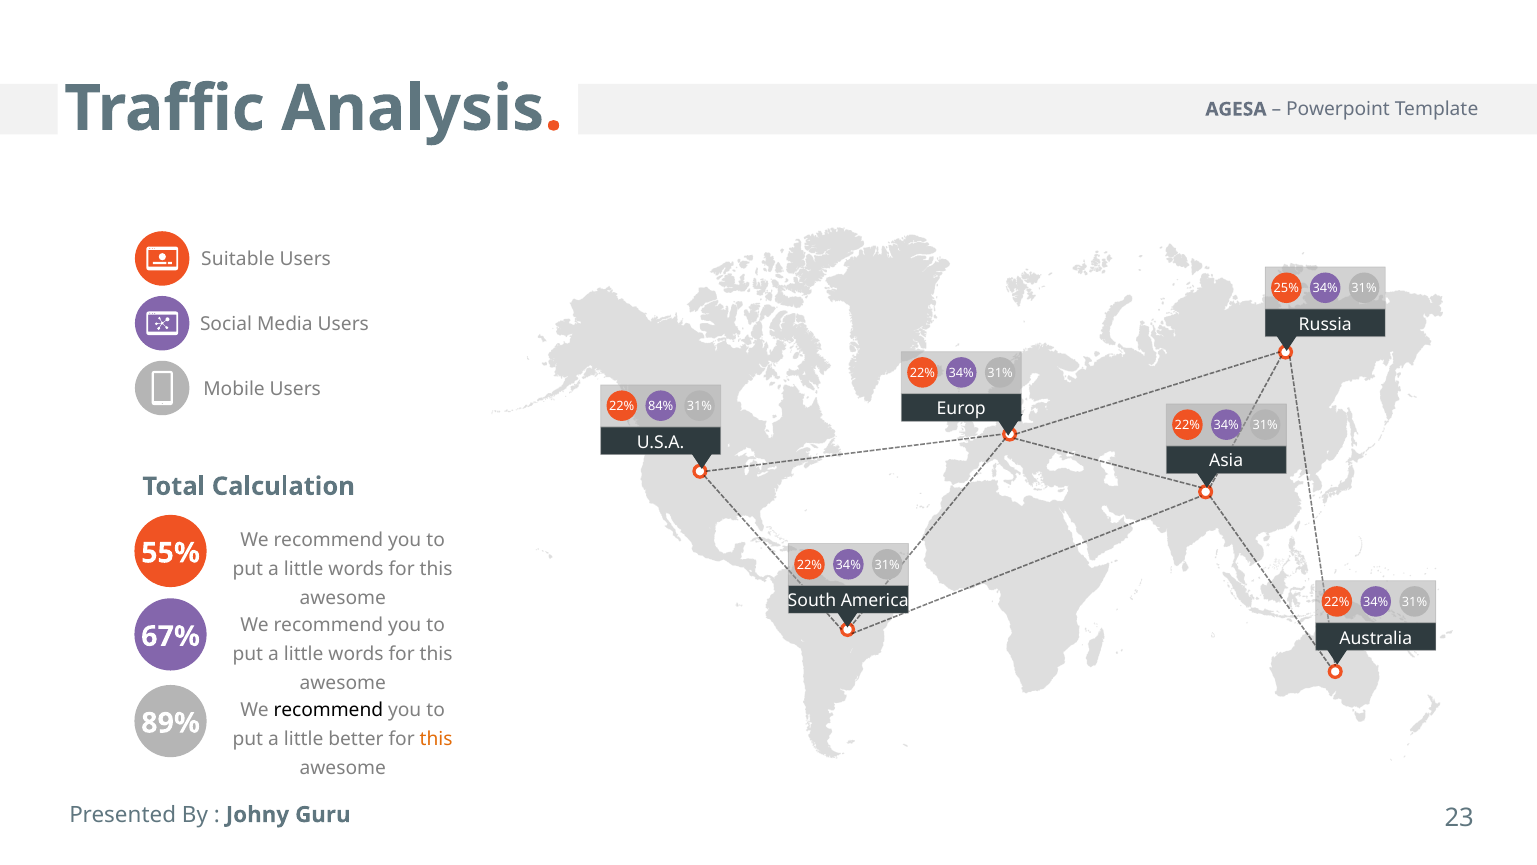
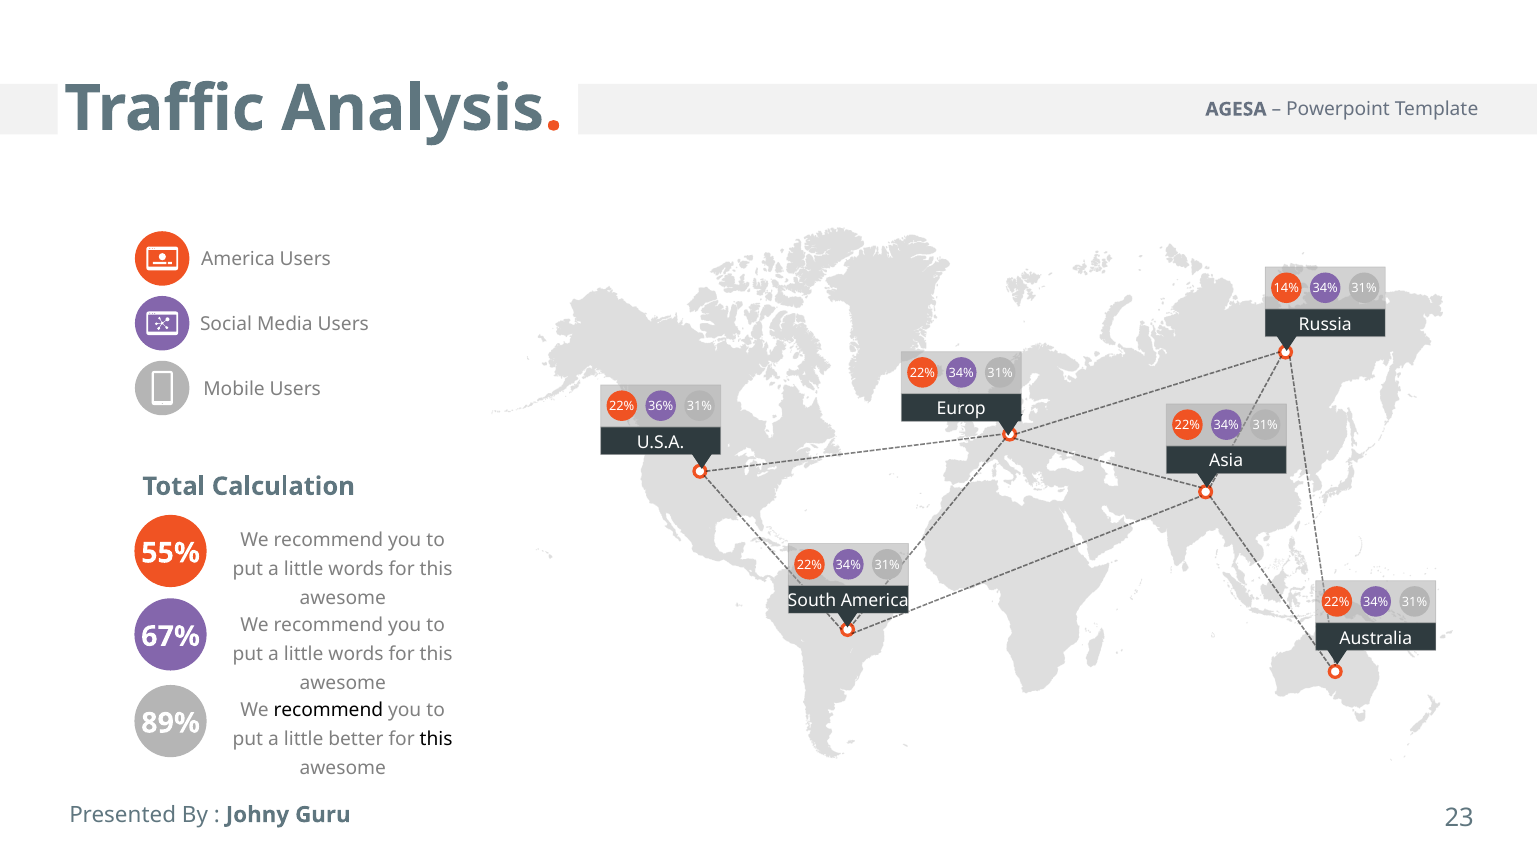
Suitable: Suitable -> America (238, 259)
25%: 25% -> 14% (1286, 289)
84%: 84% -> 36% (661, 406)
this colour: orange -> black (436, 739)
